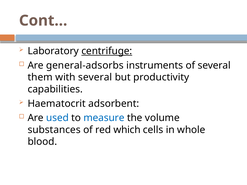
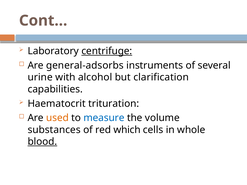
them: them -> urine (40, 77)
with several: several -> alcohol (95, 77)
productivity: productivity -> clarification (161, 77)
adsorbent: adsorbent -> trituration (114, 104)
used colour: blue -> orange (57, 118)
blood underline: none -> present (42, 142)
